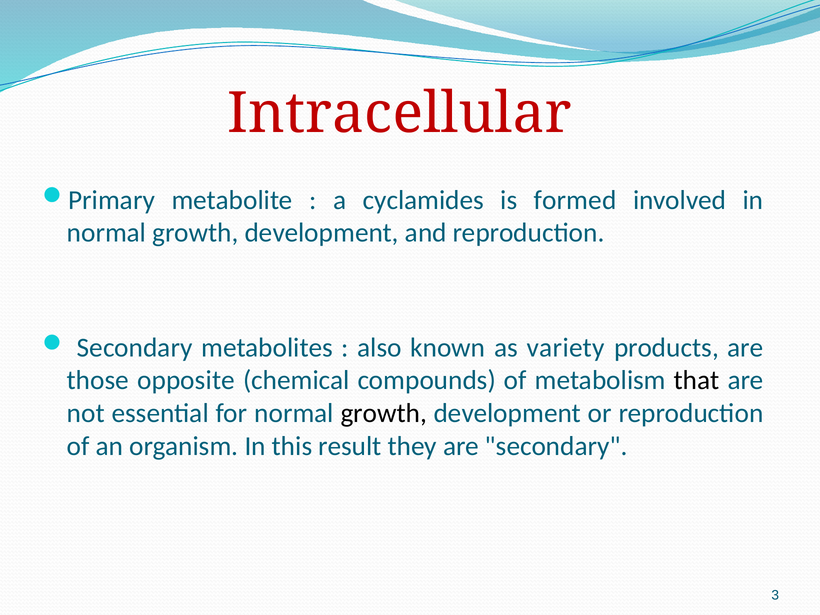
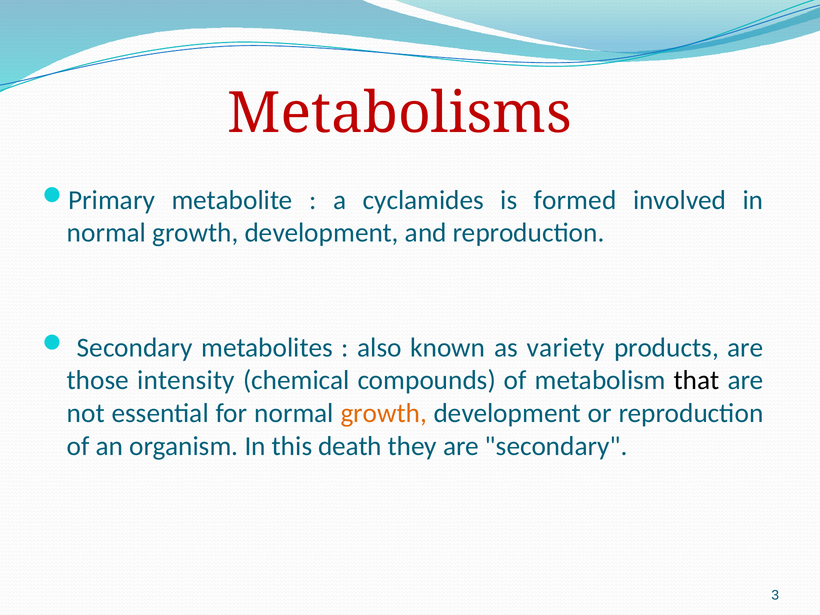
Intracellular: Intracellular -> Metabolisms (400, 113)
opposite: opposite -> intensity (186, 380)
growth colour: black -> orange (384, 413)
result: result -> death (350, 446)
